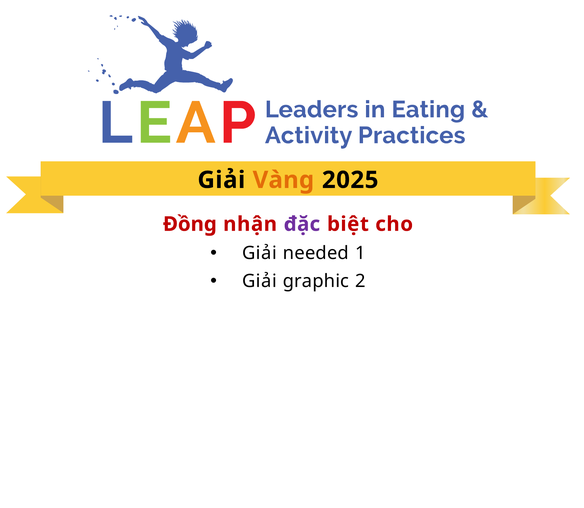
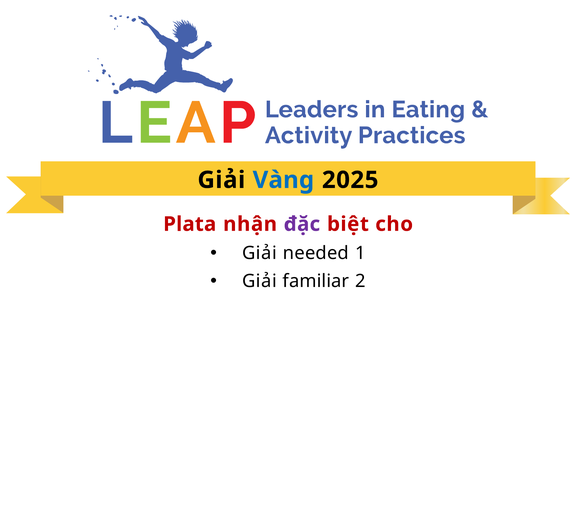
Vàng colour: orange -> blue (283, 180)
Đồng: Đồng -> Plata (190, 224)
graphic: graphic -> familiar (316, 281)
